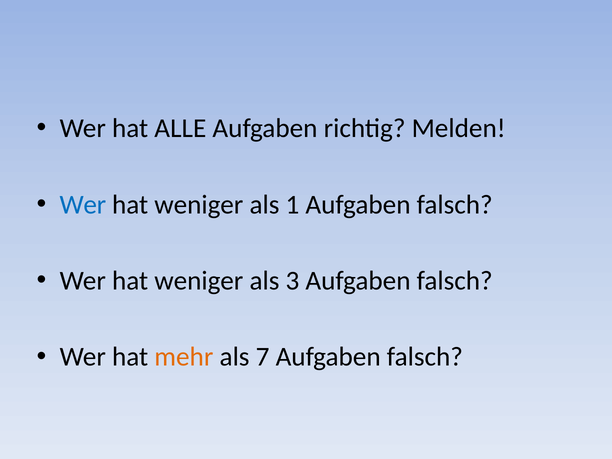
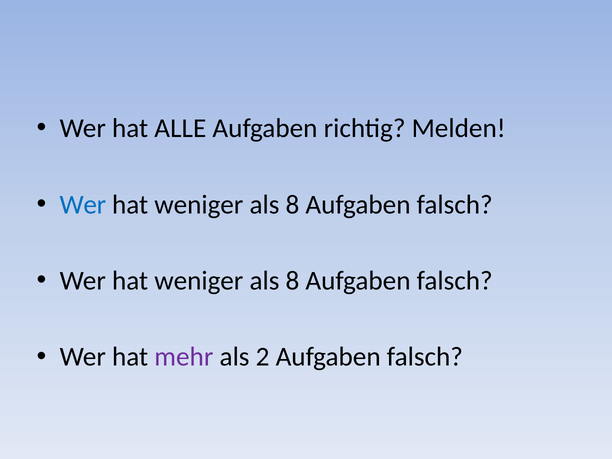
1: 1 -> 8 (292, 205)
3: 3 -> 8 (292, 281)
mehr colour: orange -> purple (184, 357)
7: 7 -> 2 (263, 357)
